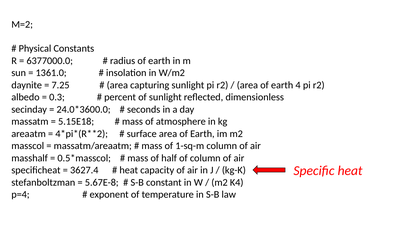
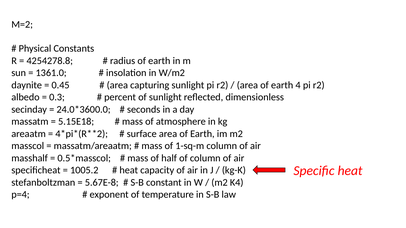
6377000.0: 6377000.0 -> 4254278.8 (50, 61)
7.25: 7.25 -> 0.45 (61, 85)
3627.4: 3627.4 -> 1005.2 (84, 171)
